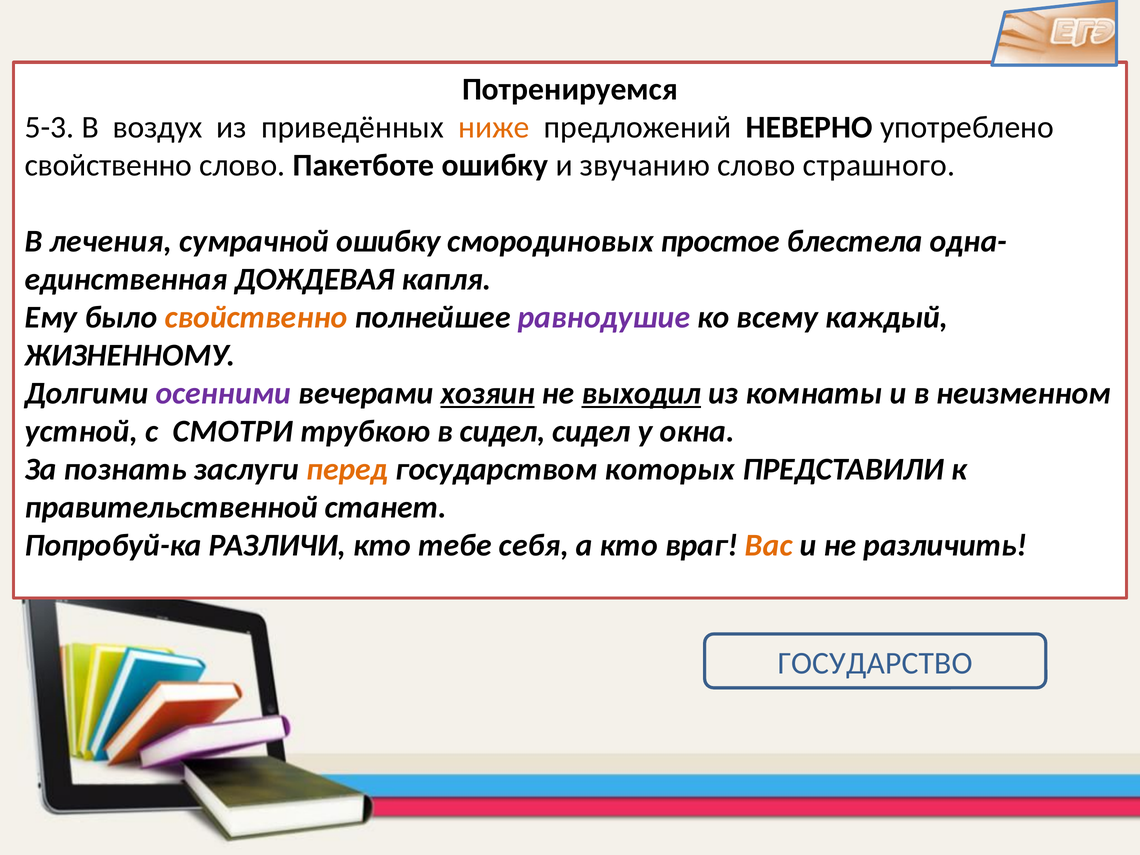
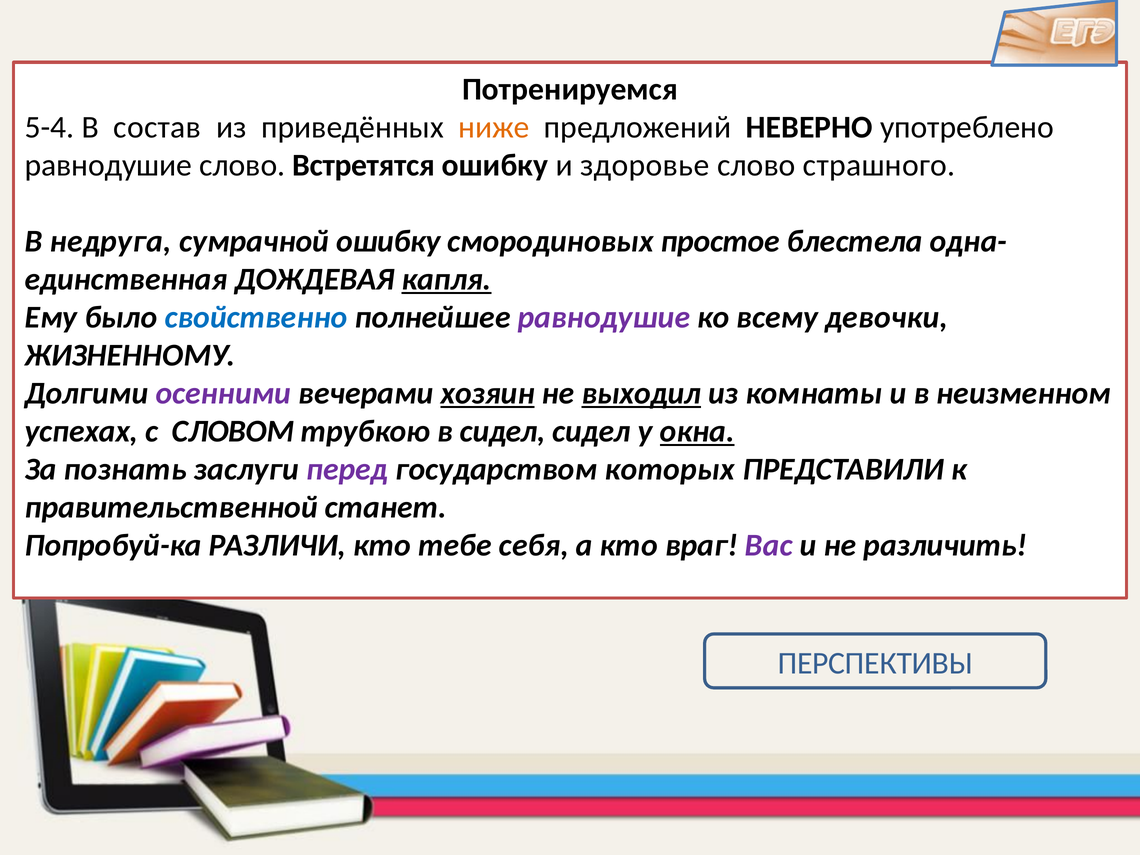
5-3: 5-3 -> 5-4 (50, 127)
воздух: воздух -> состав (157, 127)
свойственно: свойственно -> равнодушие (108, 165)
Пакетботе: Пакетботе -> Встретятся (364, 165)
звучанию: звучанию -> здоровье (645, 165)
лечения: лечения -> недруга (111, 241)
капля underline: none -> present (447, 279)
свойственно colour: orange -> blue (256, 317)
каждый: каждый -> девочки (887, 317)
устной: устной -> успехах (81, 431)
СМОТРИ: СМОТРИ -> СЛОВОМ (233, 431)
окна underline: none -> present (697, 431)
перед colour: orange -> purple (347, 469)
Вас colour: orange -> purple (769, 545)
ГОСУДАРСТВО: ГОСУДАРСТВО -> ПЕРСПЕКТИВЫ (875, 663)
